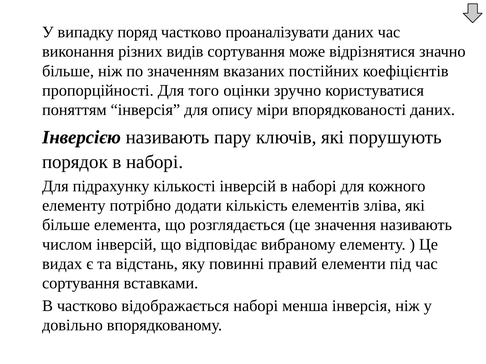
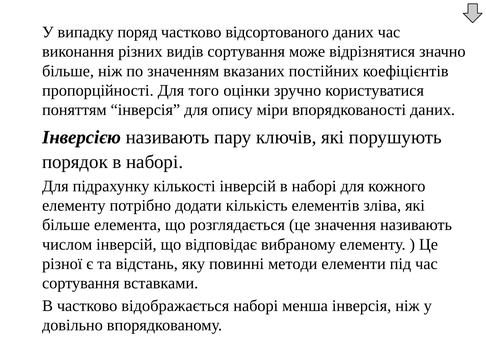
проаналізувати: проаналізувати -> відсортованого (277, 32)
видах: видах -> різної (62, 264)
правий: правий -> методи (293, 264)
